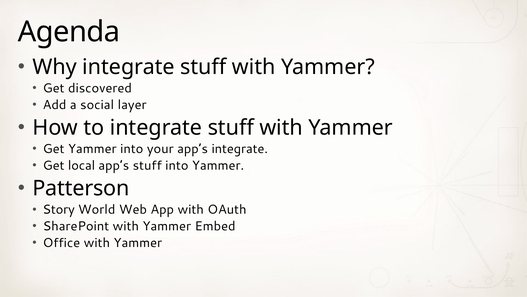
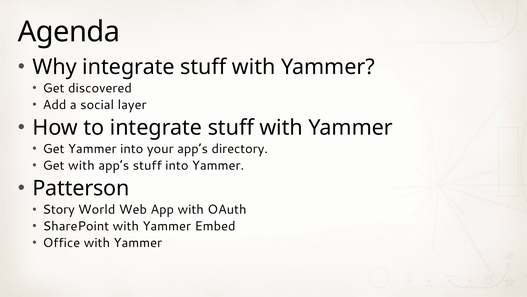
app’s integrate: integrate -> directory (240, 149)
Get local: local -> with (81, 165)
